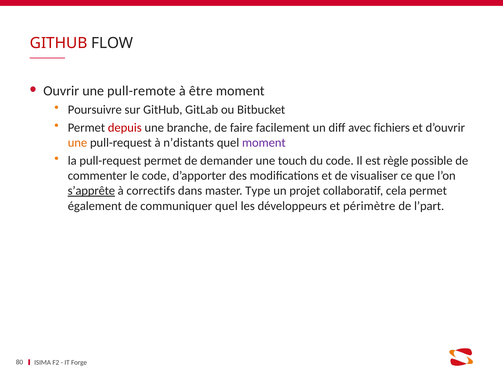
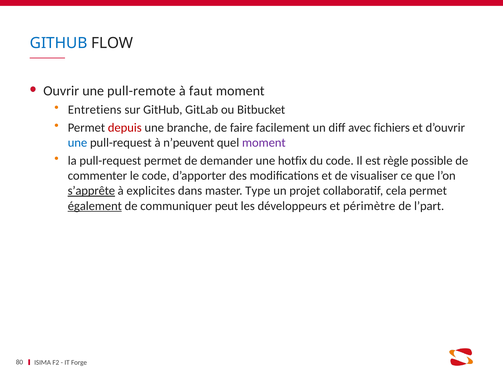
GITHUB colour: red -> blue (59, 43)
être: être -> faut (201, 91)
Poursuivre: Poursuivre -> Entretiens (95, 110)
une colour: orange -> blue (77, 143)
n’distants: n’distants -> n’peuvent (189, 143)
touch: touch -> hotfix (293, 161)
correctifs: correctifs -> explicites (151, 191)
également underline: none -> present (95, 206)
communiquer quel: quel -> peut (227, 206)
